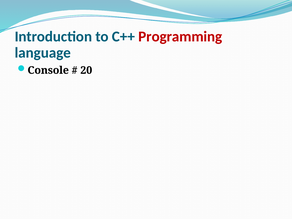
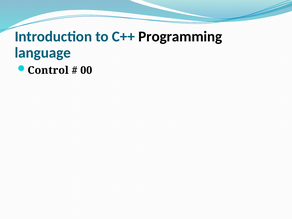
Programming colour: red -> black (180, 37)
Console: Console -> Control (48, 70)
20: 20 -> 00 (86, 70)
